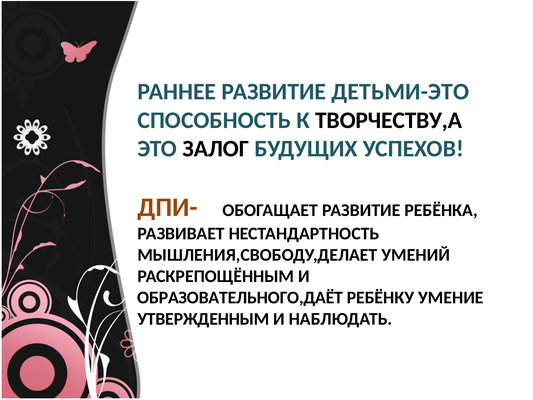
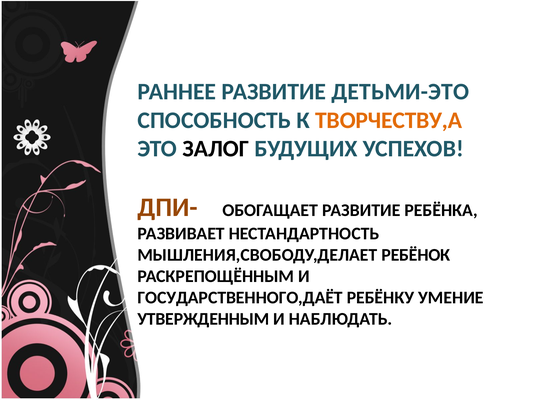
ТВОРЧЕСТВУ,А colour: black -> orange (389, 120)
УМЕНИЙ: УМЕНИЙ -> РЕБЁНОК (416, 255)
ОБРАЗОВАТЕЛЬНОГО,ДАЁТ: ОБРАЗОВАТЕЛЬНОГО,ДАЁТ -> ГОСУДАРСТВЕННОГО,ДАЁТ (240, 297)
